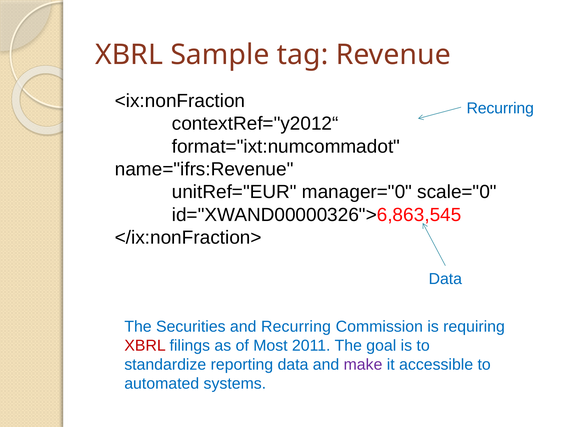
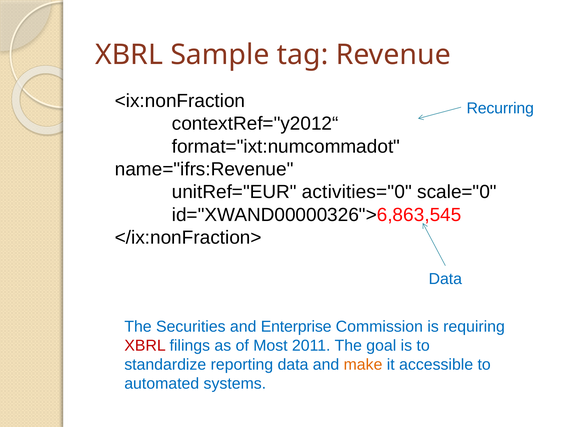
manager="0: manager="0 -> activities="0 (357, 192)
and Recurring: Recurring -> Enterprise (296, 327)
make colour: purple -> orange (363, 365)
